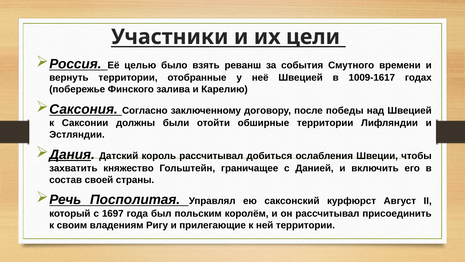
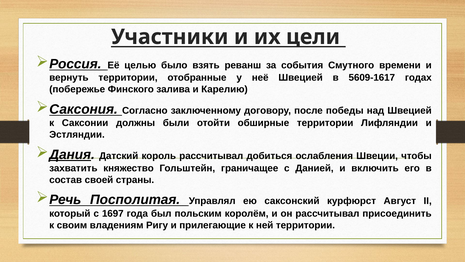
1009-1617: 1009-1617 -> 5609-1617 (372, 78)
